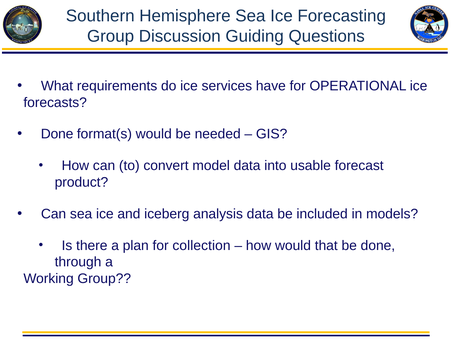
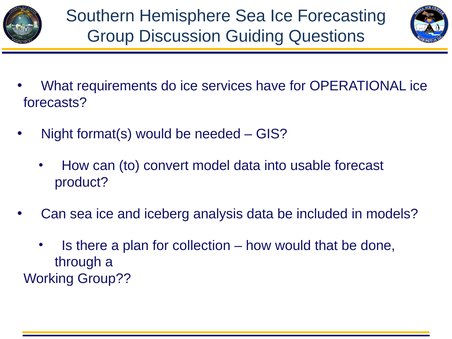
Done: Done -> Night (57, 134)
